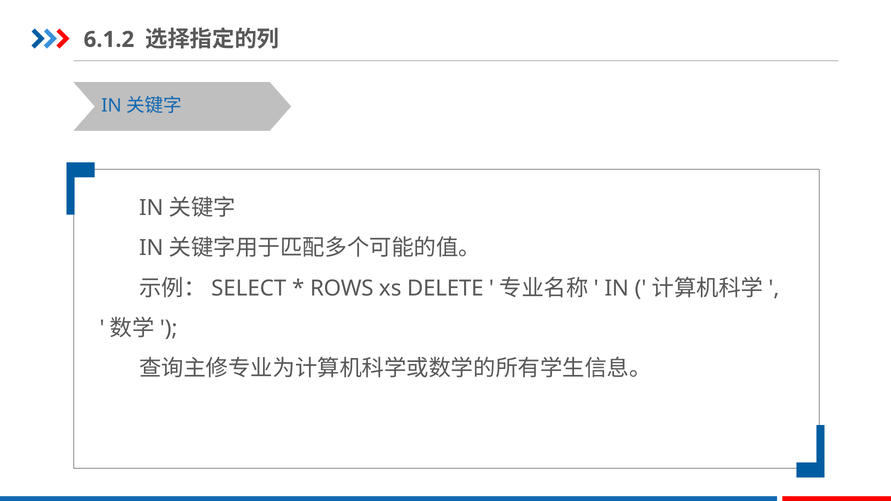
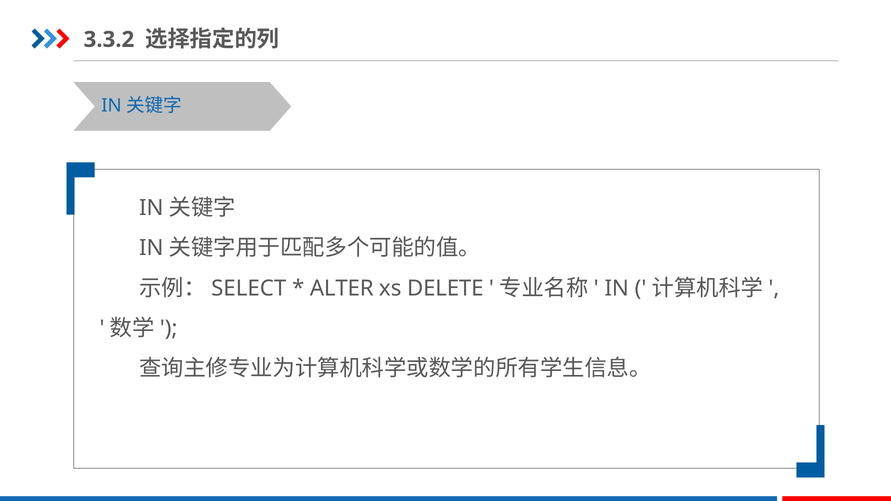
6.1.2: 6.1.2 -> 3.3.2 (109, 40)
ROWS: ROWS -> ALTER (342, 288)
